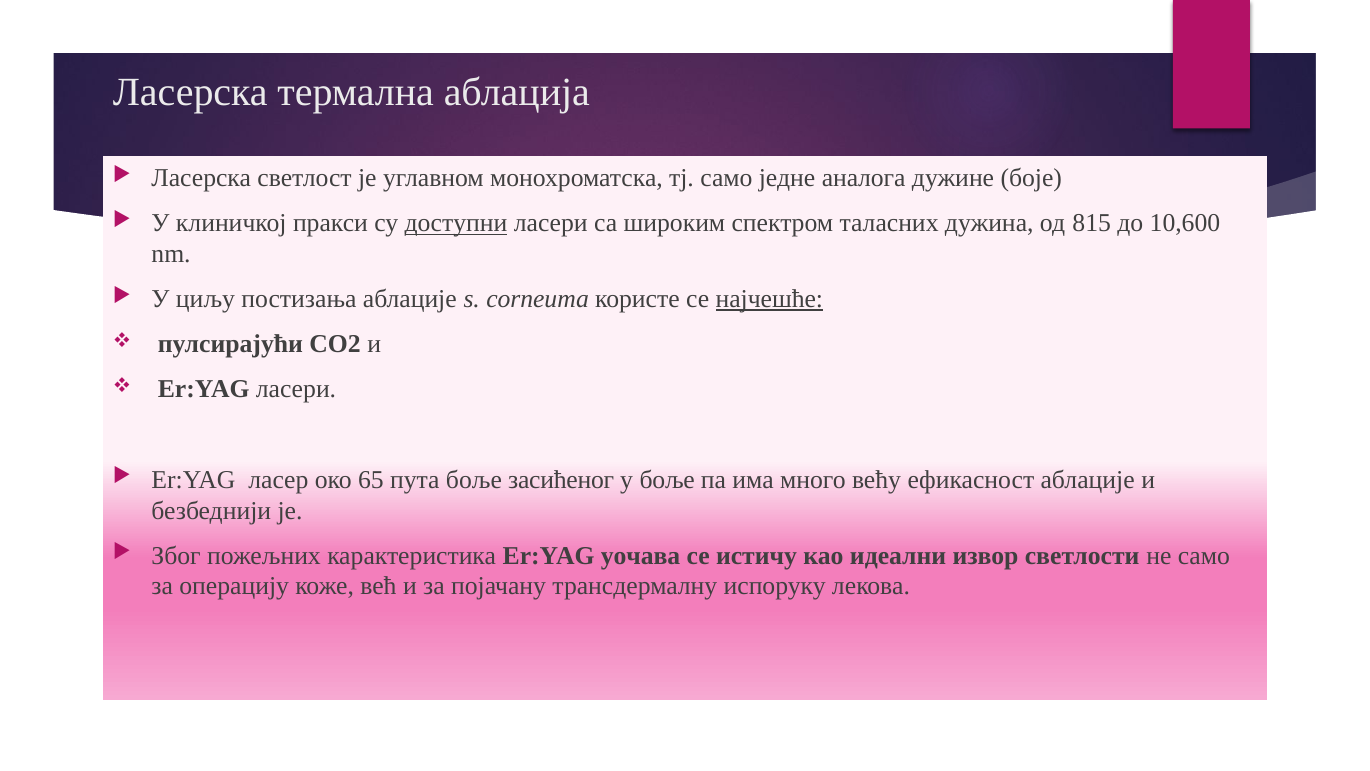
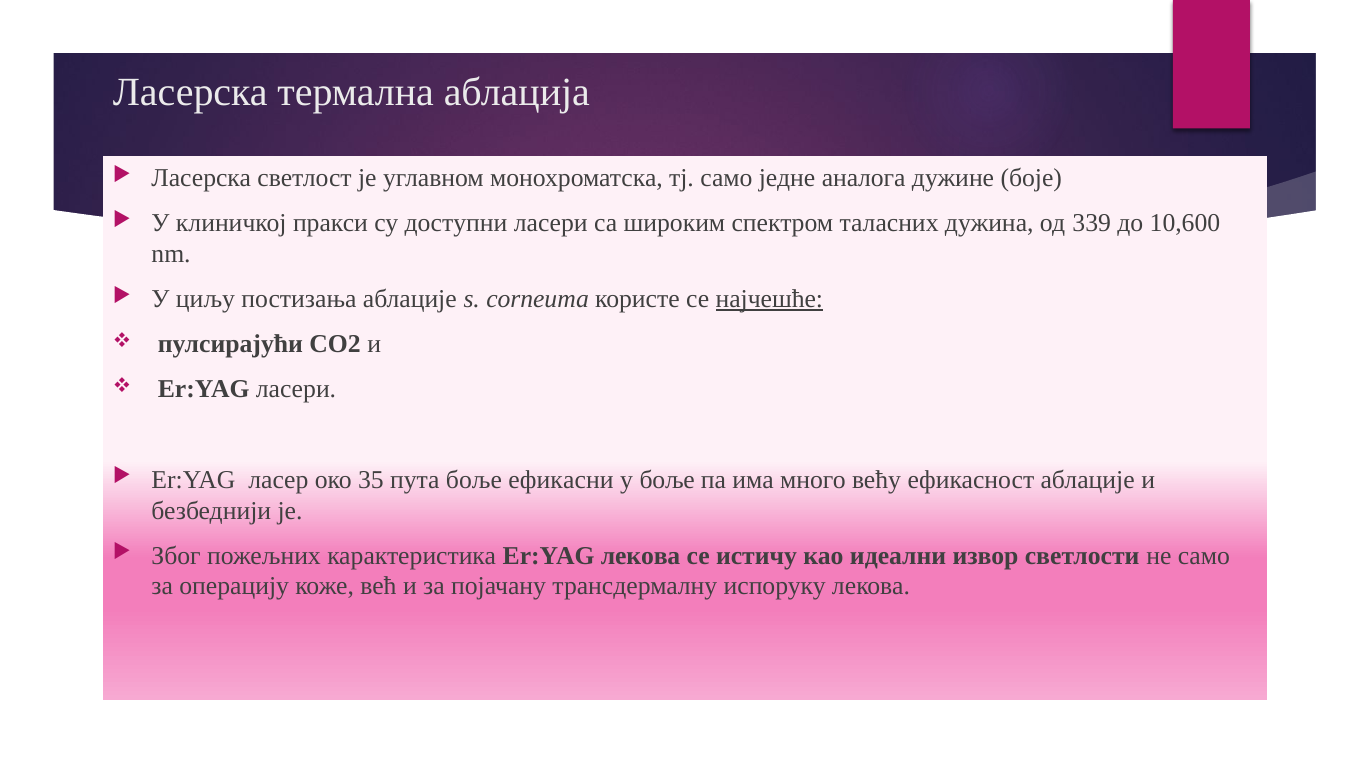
доступни underline: present -> none (456, 223)
815: 815 -> 339 (1092, 223)
65: 65 -> 35 (371, 479)
засићеног: засићеног -> ефикасни (561, 479)
Er:YAG уочава: уочава -> лекова (641, 555)
